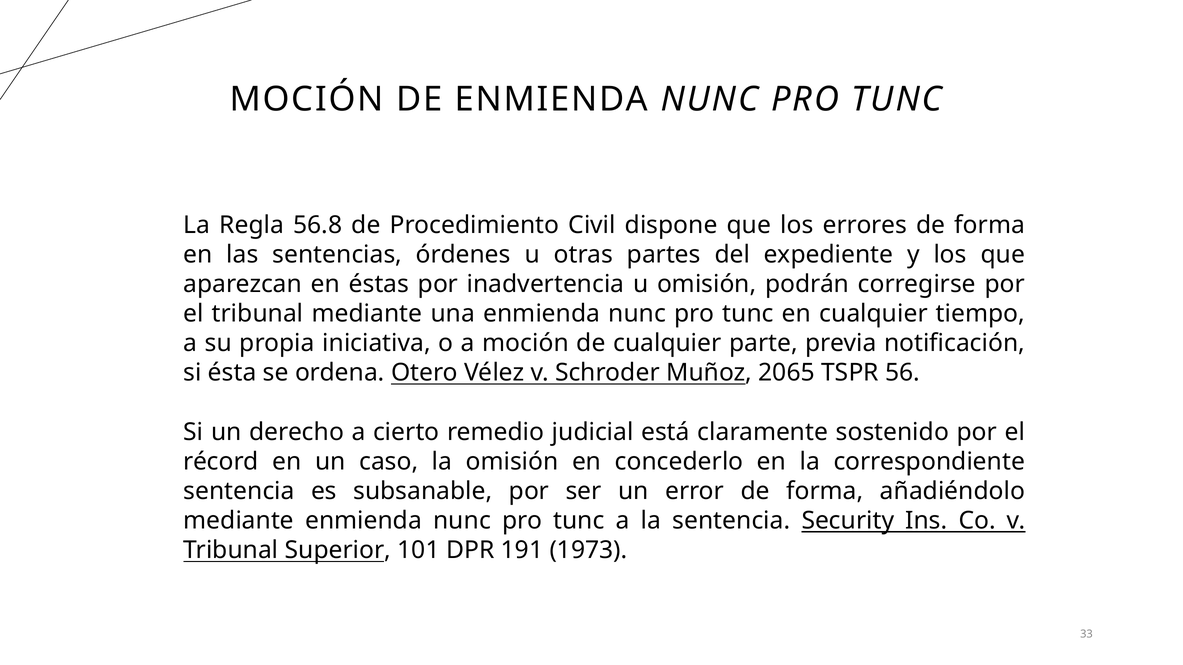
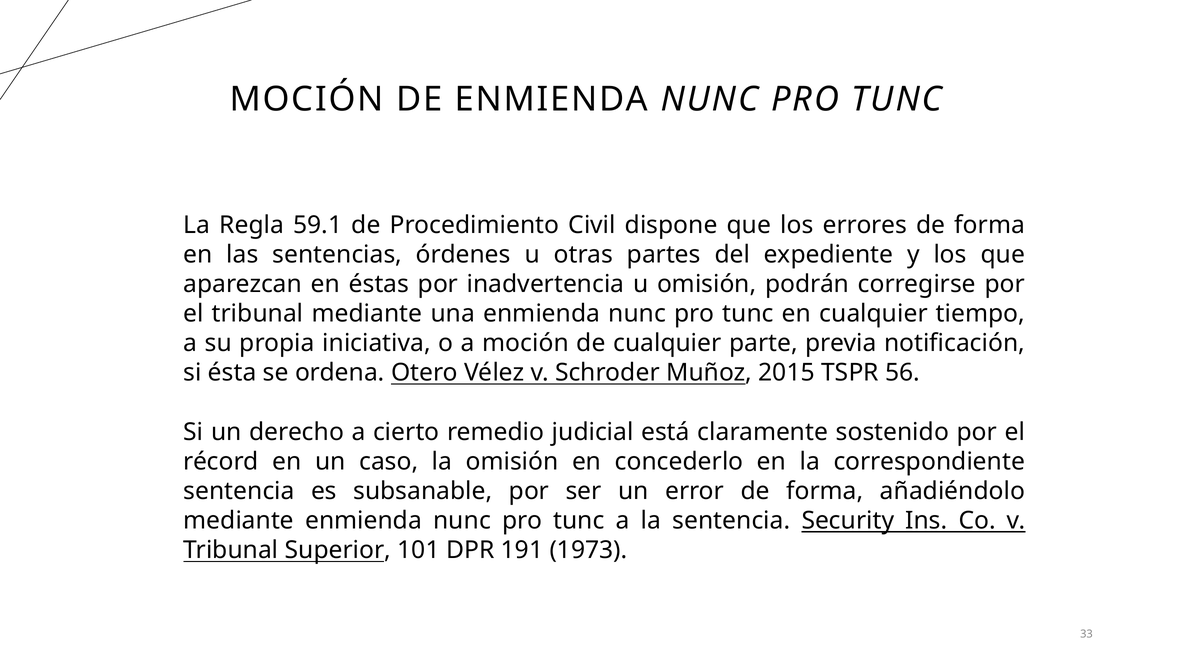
56.8: 56.8 -> 59.1 (318, 225)
2065: 2065 -> 2015 (787, 373)
